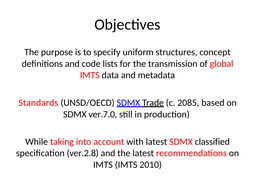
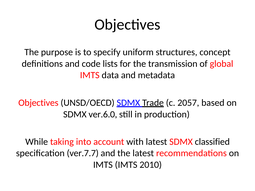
Standards: Standards -> Objectives (38, 103)
2085: 2085 -> 2057 (188, 103)
ver.7.0: ver.7.0 -> ver.6.0 (103, 114)
ver.2.8: ver.2.8 -> ver.7.7 (83, 153)
